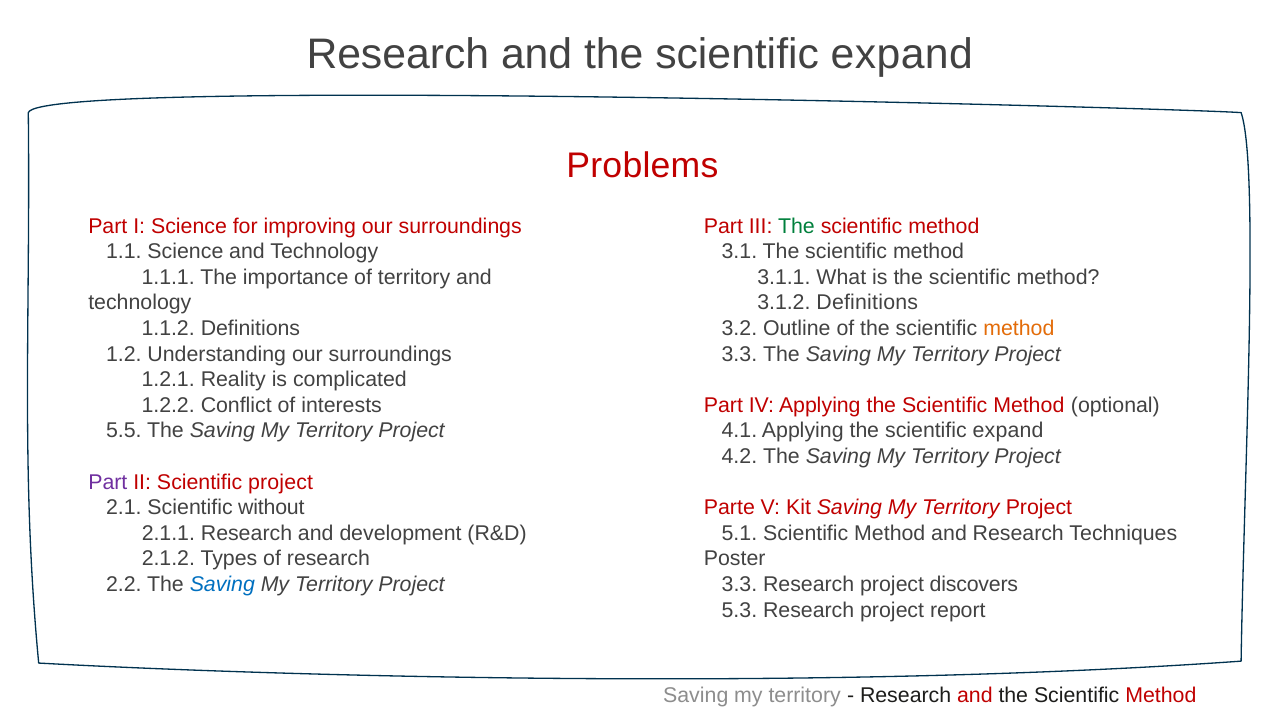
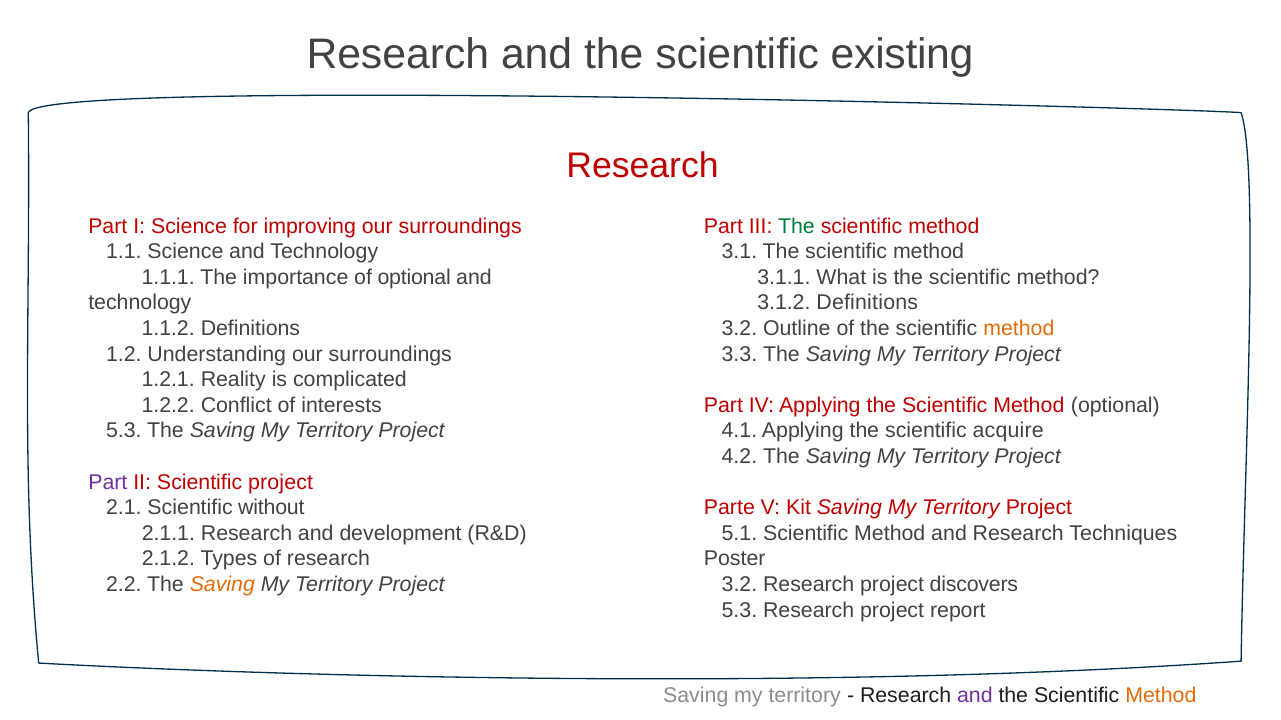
and the scientific expand: expand -> existing (902, 55)
Problems: Problems -> Research (643, 166)
of territory: territory -> optional (414, 277)
5.5: 5.5 -> 5.3 (124, 431)
Applying the scientific expand: expand -> acquire (1008, 431)
Saving colour: blue -> orange (222, 585)
3.3: 3.3 -> 3.2 (739, 585)
and colour: red -> purple (975, 696)
Method colour: red -> orange (1161, 696)
